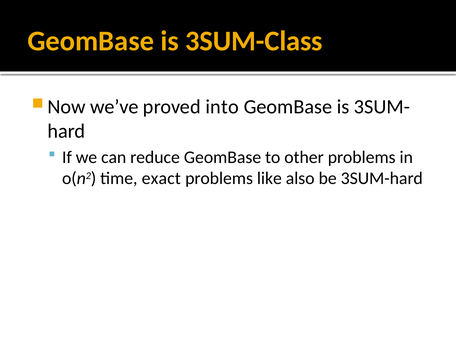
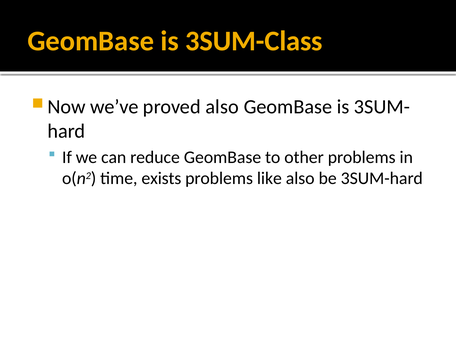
proved into: into -> also (222, 107)
exact: exact -> exists (161, 178)
